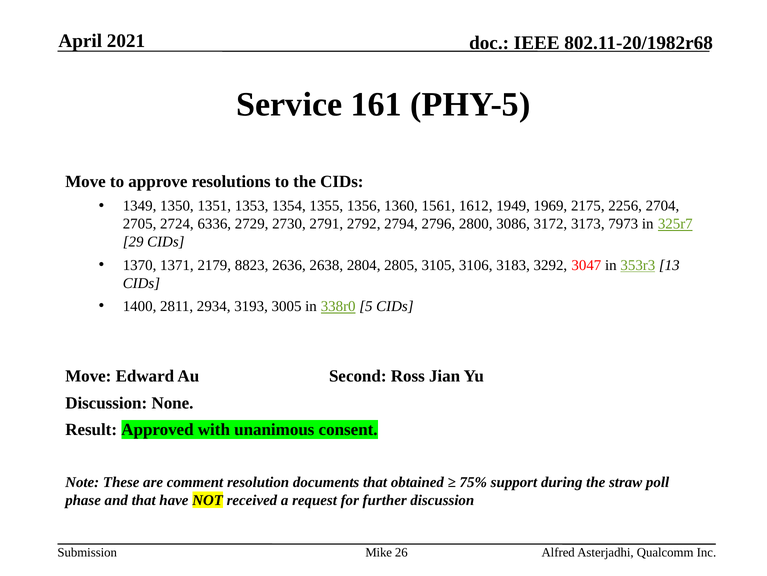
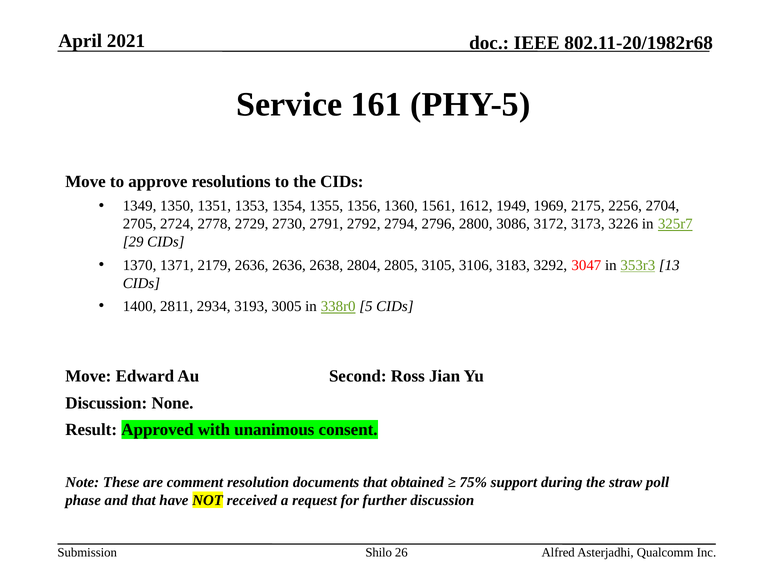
6336: 6336 -> 2778 (214, 224)
7973: 7973 -> 3226 (623, 224)
2179 8823: 8823 -> 2636 (252, 265)
Mike: Mike -> Shilo (379, 552)
